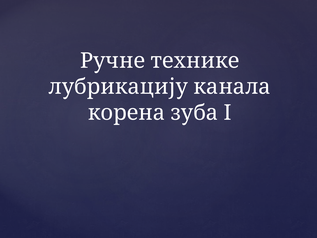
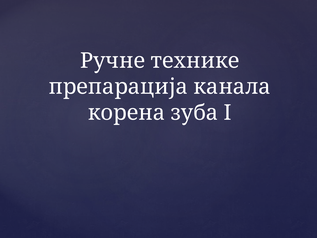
лубрикацију: лубрикацију -> препарација (118, 87)
